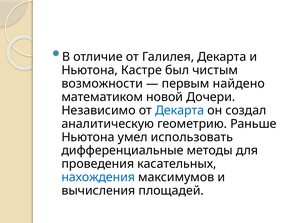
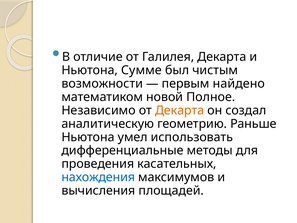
Кастре: Кастре -> Сумме (141, 70)
Дочери: Дочери -> Полное (211, 97)
Декарта colour: blue -> orange (180, 110)
